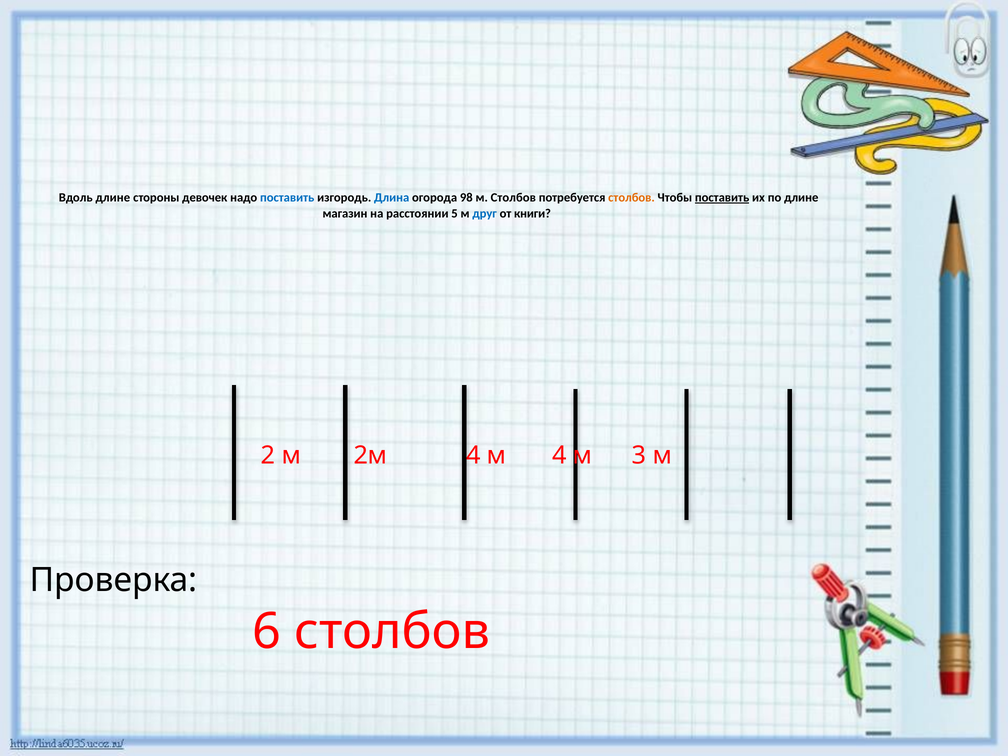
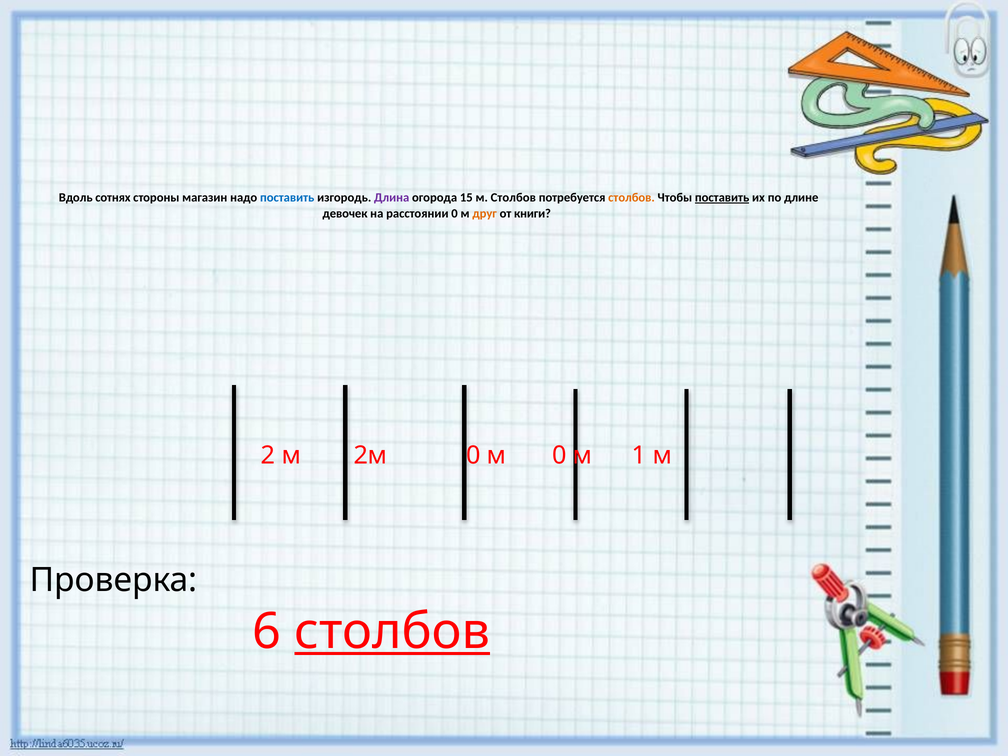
Вдоль длине: длине -> сотнях (113, 198)
девочек: девочек -> магазин (205, 198)
Длина colour: blue -> purple (392, 198)
98: 98 -> 15 (466, 198)
магазин: магазин -> девочек (345, 213)
расстоянии 5: 5 -> 0 (454, 213)
друг colour: blue -> orange (485, 213)
2м 4: 4 -> 0 (473, 455)
м 4: 4 -> 0 (559, 455)
3: 3 -> 1 (639, 455)
столбов underline: none -> present (392, 632)
